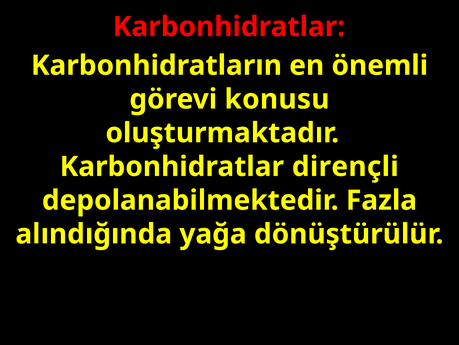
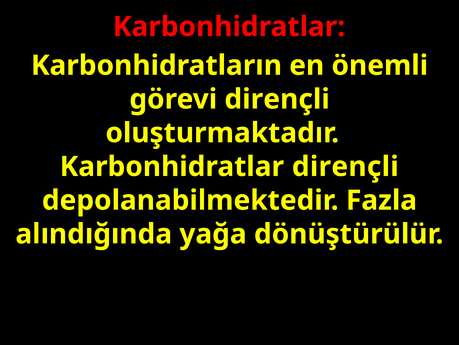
görevi konusu: konusu -> dirençli (277, 99)
